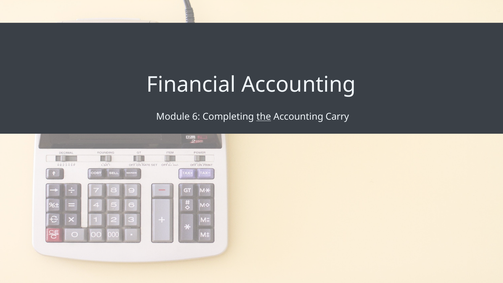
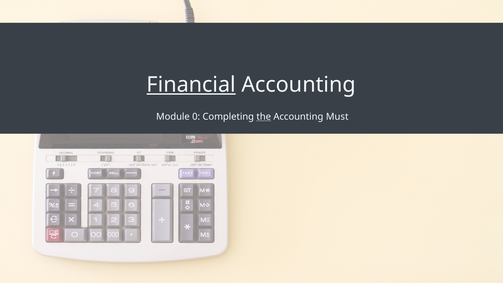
Financial underline: none -> present (191, 85)
6: 6 -> 0 (196, 117)
Carry: Carry -> Must (337, 117)
